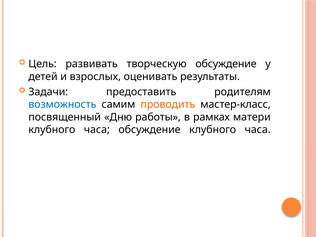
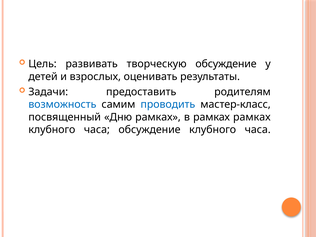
проводить colour: orange -> blue (168, 104)
Дню работы: работы -> рамках (158, 117)
рамках матери: матери -> рамках (252, 117)
